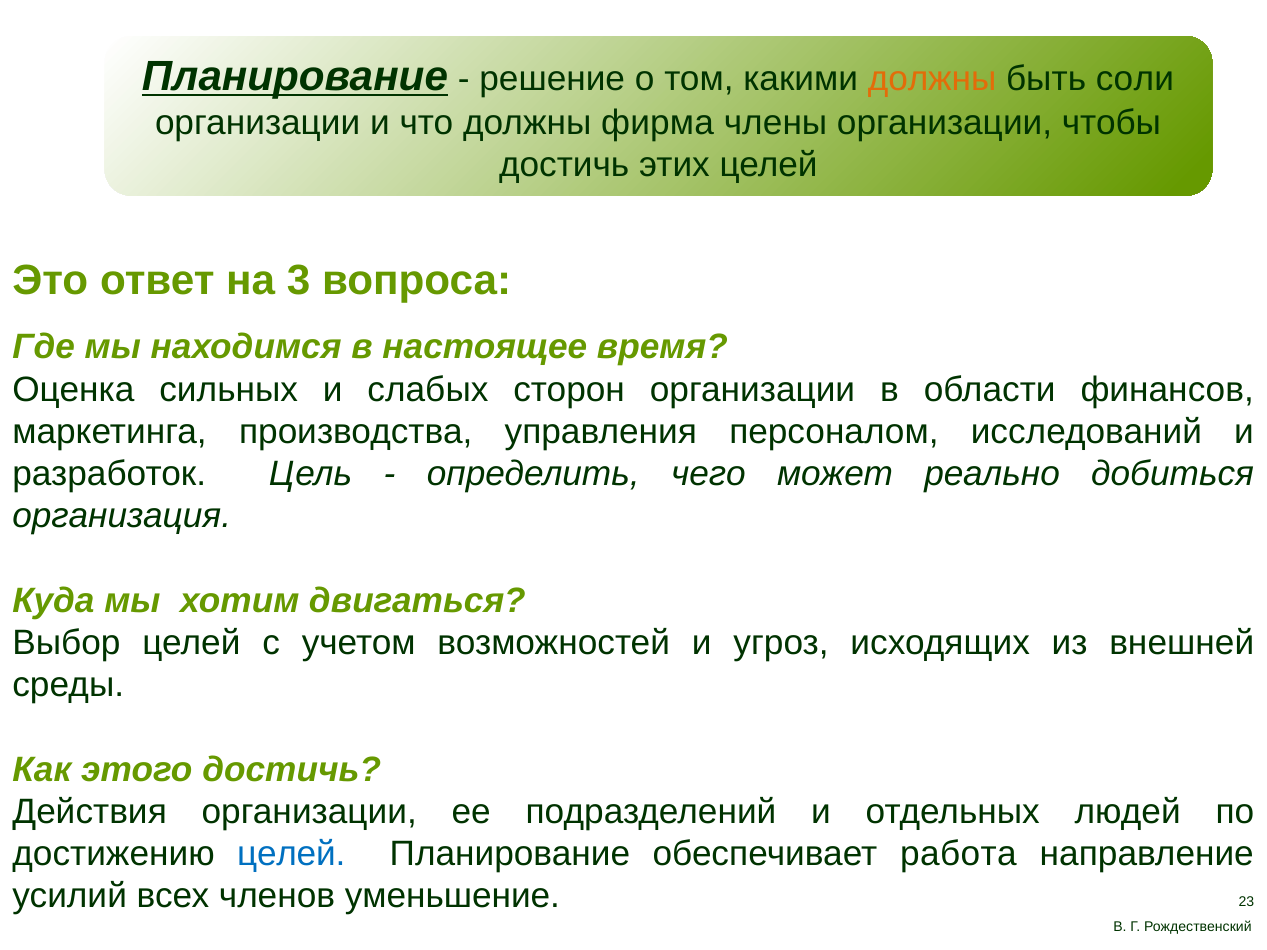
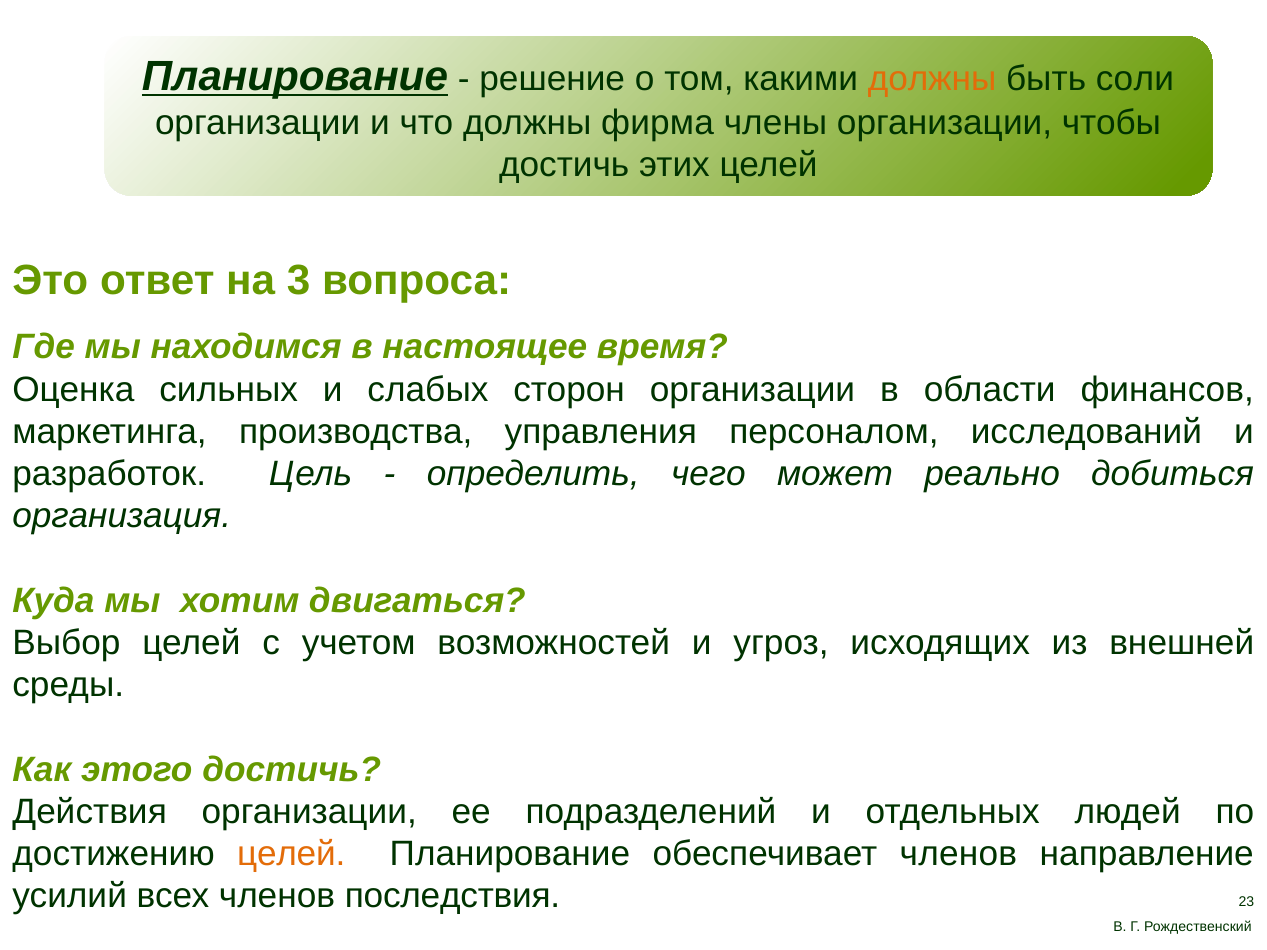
целей colour: blue -> orange (291, 854)
обеспечивает работа: работа -> членов (958, 854)
уменьшение: уменьшение -> последствия (453, 897)
